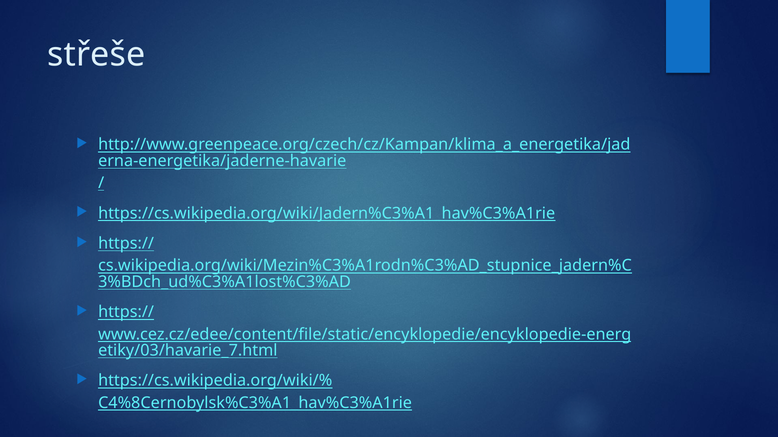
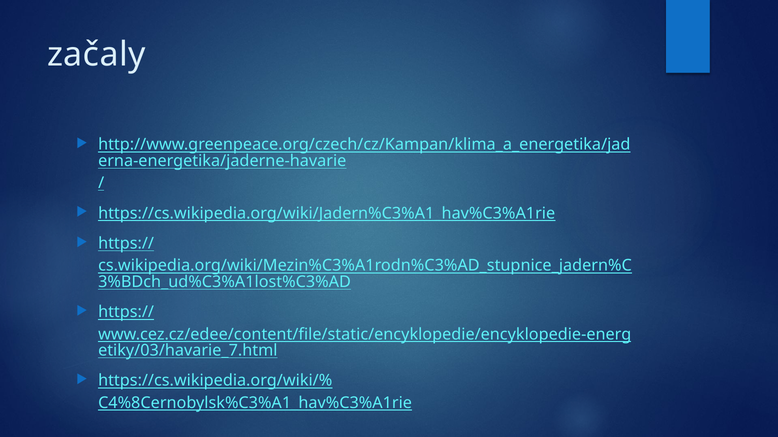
střeše: střeše -> začaly (96, 55)
